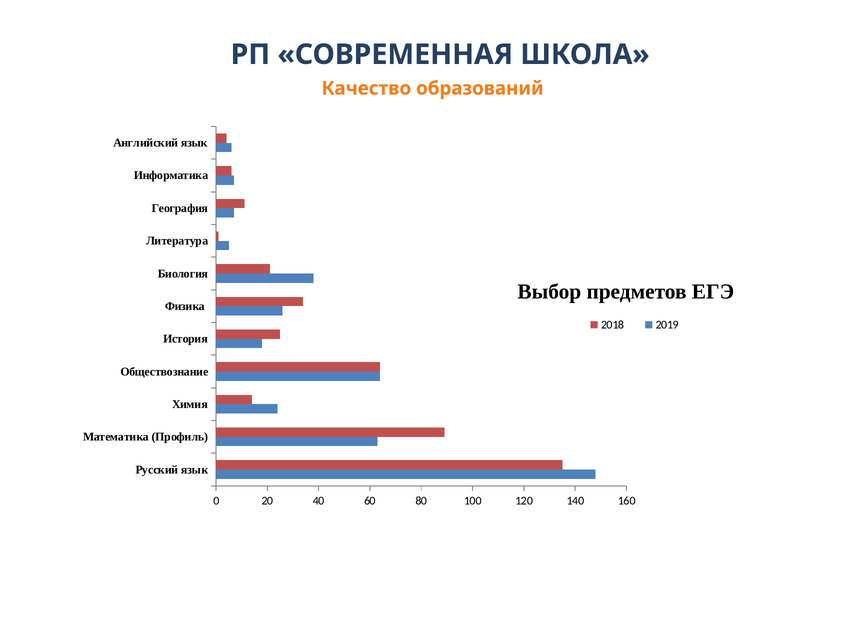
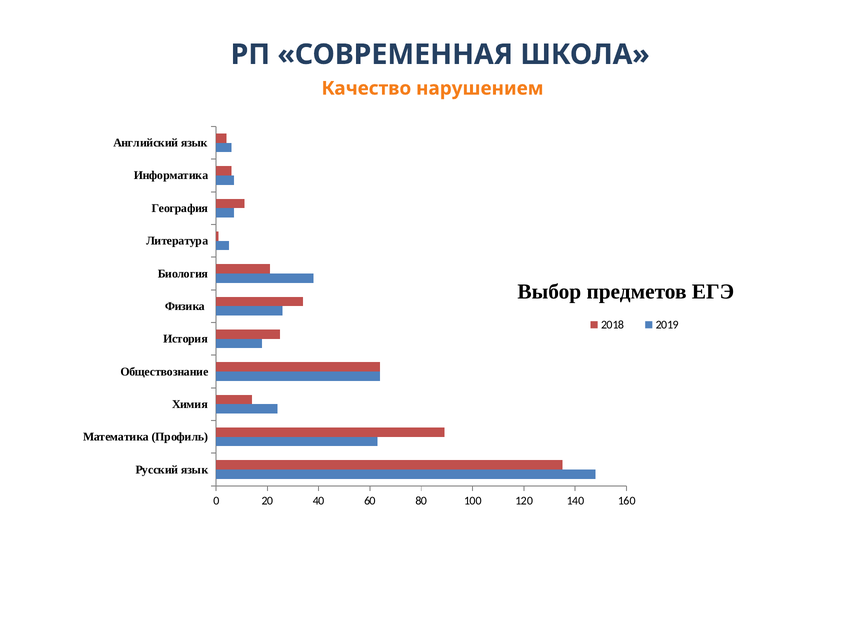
образований: образований -> нарушением (480, 88)
